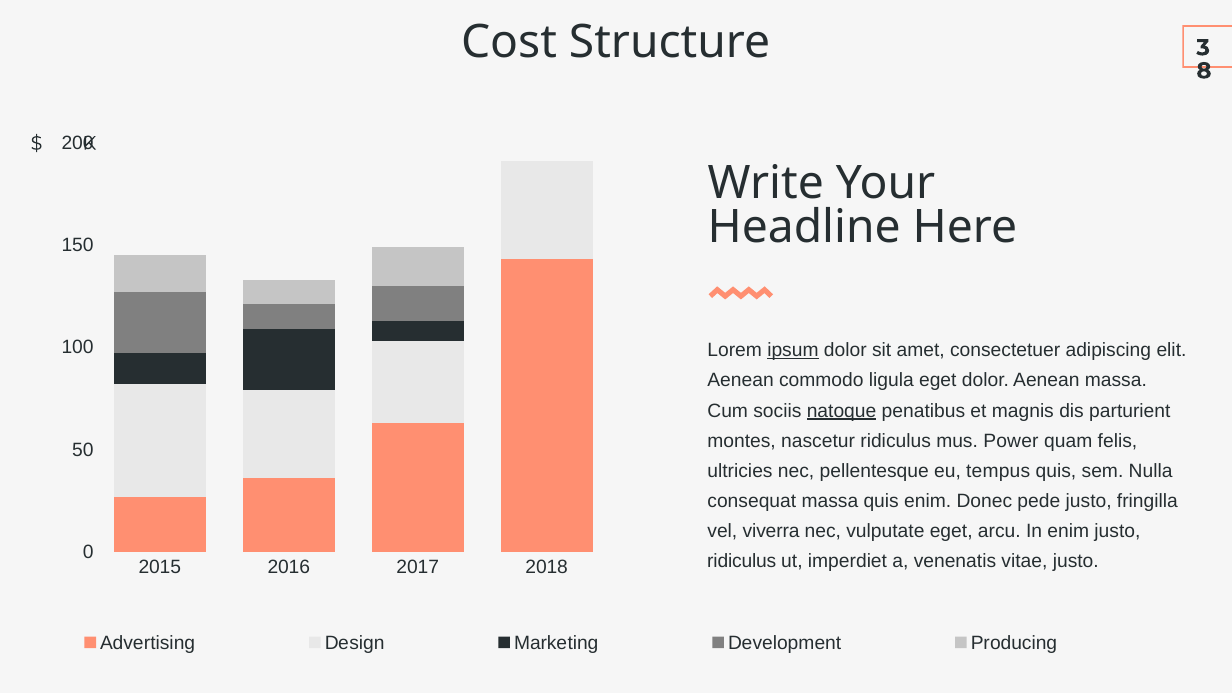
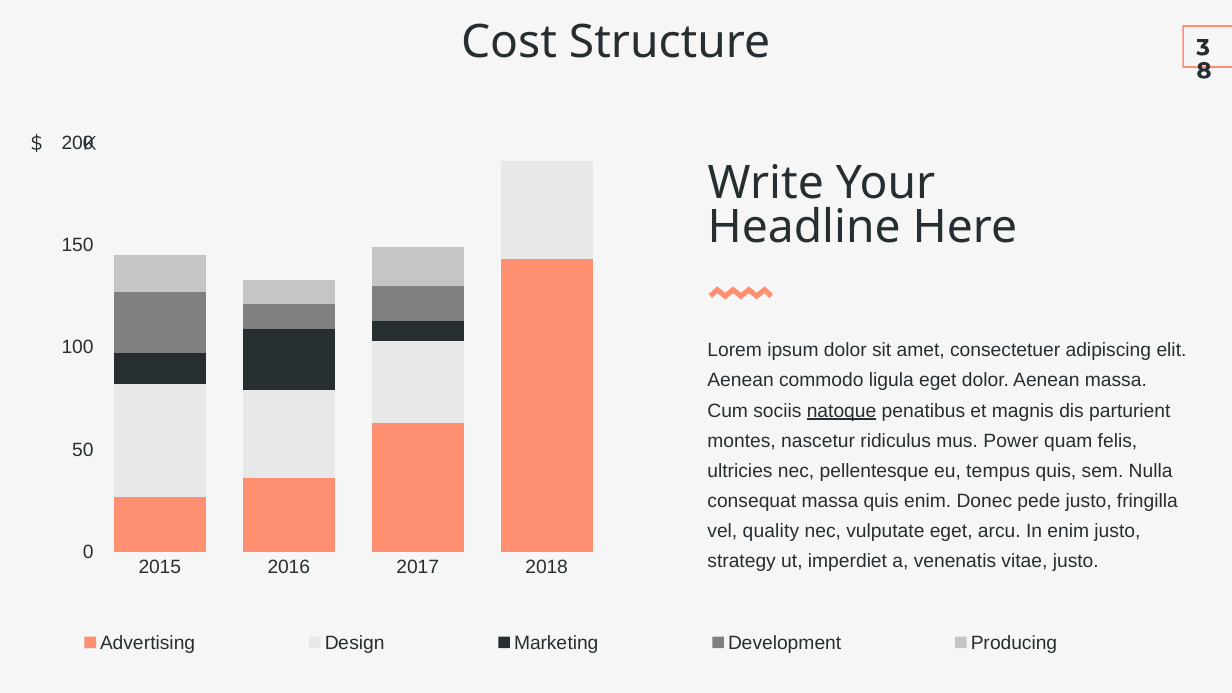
ipsum underline: present -> none (793, 351)
viverra: viverra -> quality (771, 531)
ridiculus: ridiculus -> strategy (742, 561)
